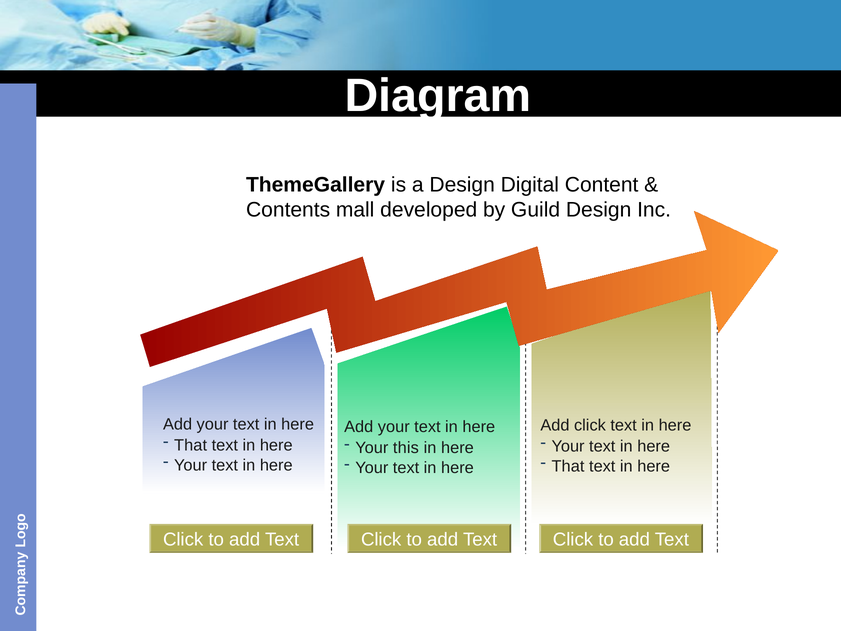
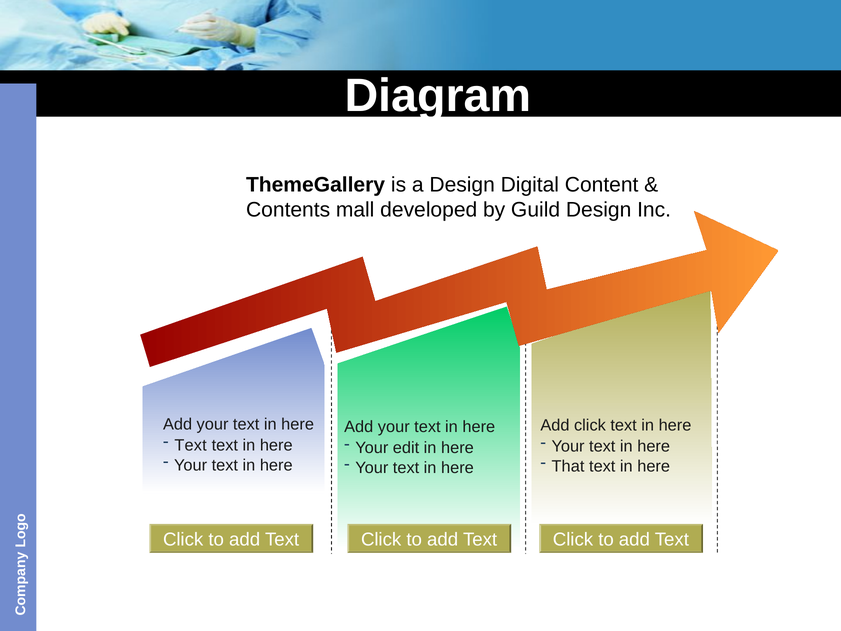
That: That -> Text (191, 445)
this: this -> edit (406, 448)
